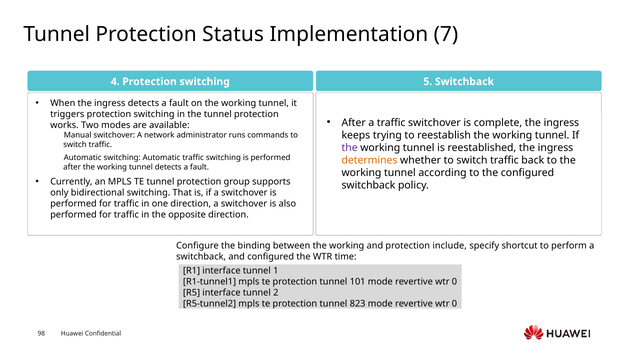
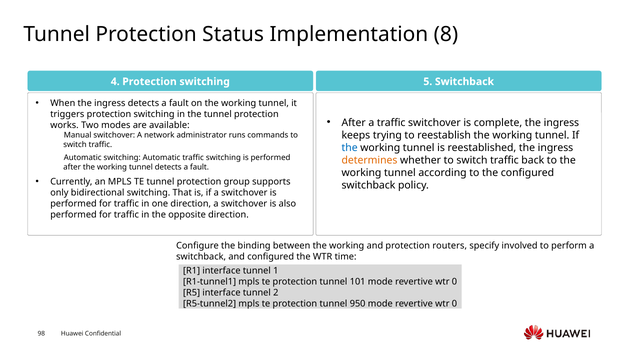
7: 7 -> 8 (446, 34)
the colour: purple -> blue (350, 148)
include: include -> routers (450, 246)
shortcut: shortcut -> involved (520, 246)
823: 823 -> 950 (358, 303)
